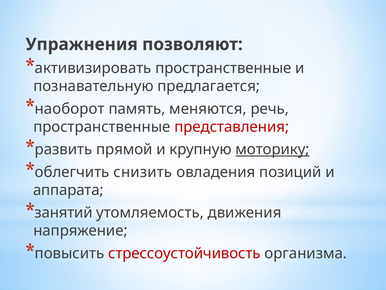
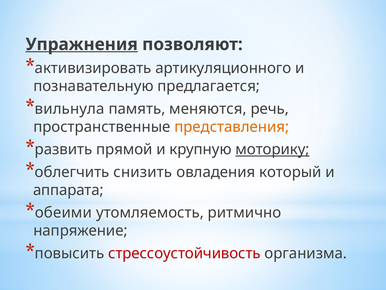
Упражнения underline: none -> present (82, 44)
активизировать пространственные: пространственные -> артикуляционного (223, 68)
наоборот: наоборот -> вильнула (70, 109)
представления colour: red -> orange (232, 127)
позиций: позиций -> который (290, 172)
занятий: занятий -> обеими (63, 212)
движения: движения -> ритмично (245, 212)
